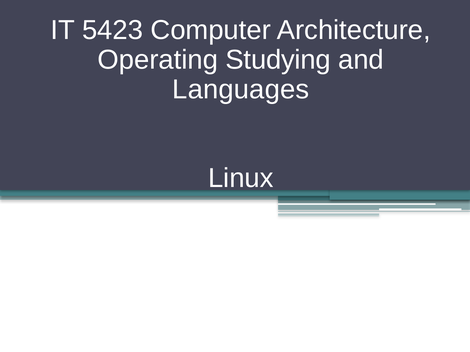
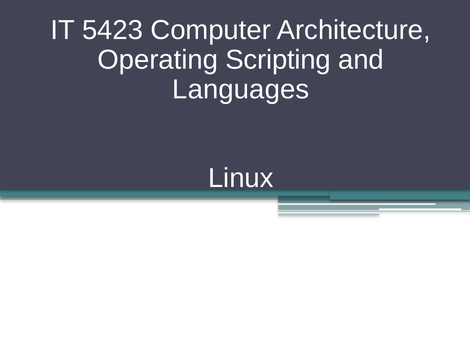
Studying: Studying -> Scripting (278, 60)
